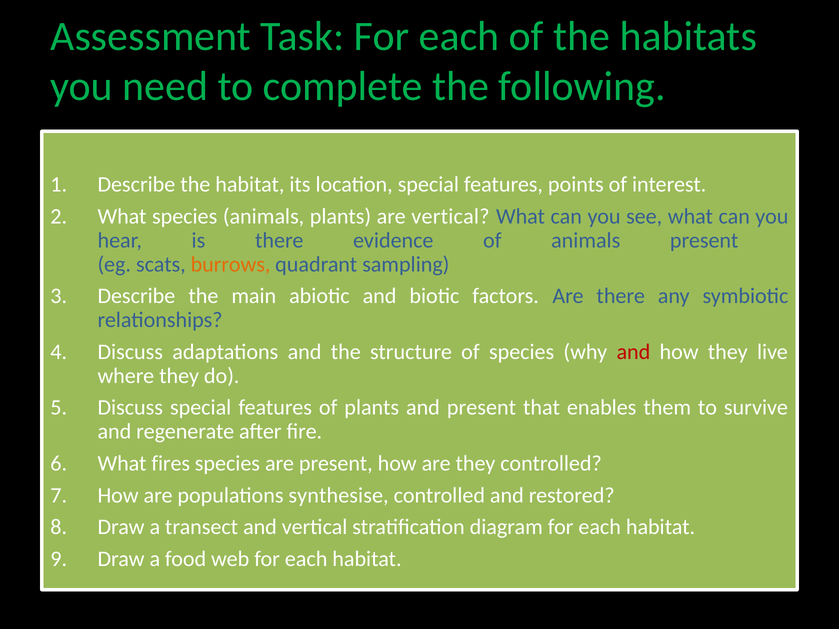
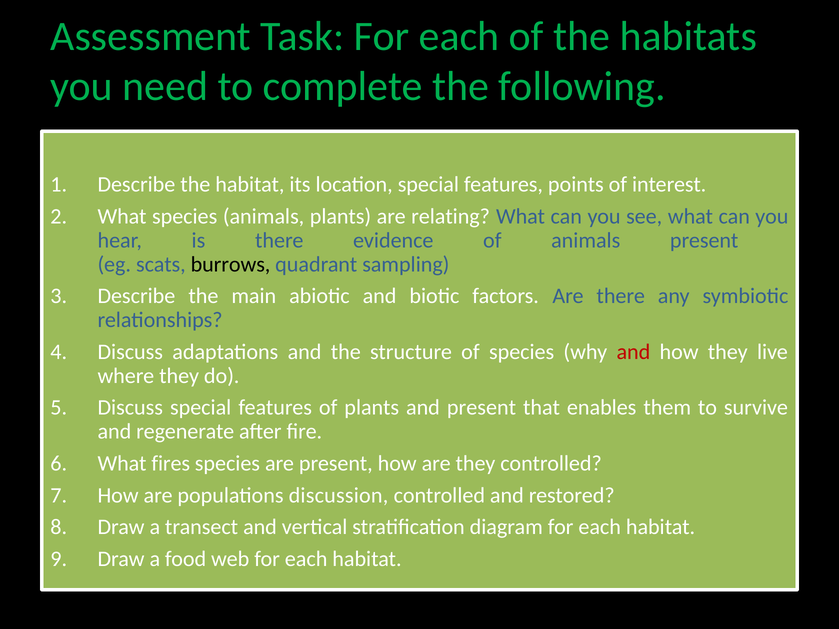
are vertical: vertical -> relating (451, 217)
burrows colour: orange -> black (230, 264)
synthesise: synthesise -> discussion (338, 495)
